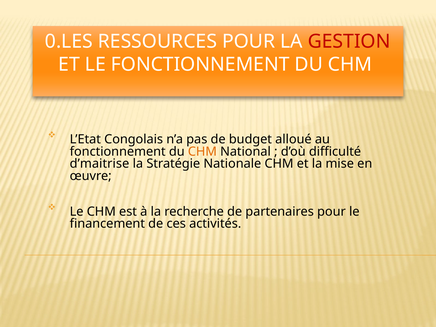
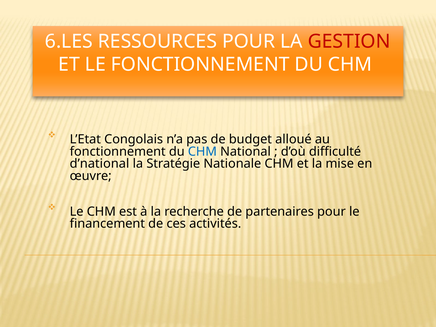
0.LES: 0.LES -> 6.LES (69, 41)
CHM colour: orange -> blue (202, 152)
d’maitrise: d’maitrise -> d’national (100, 164)
